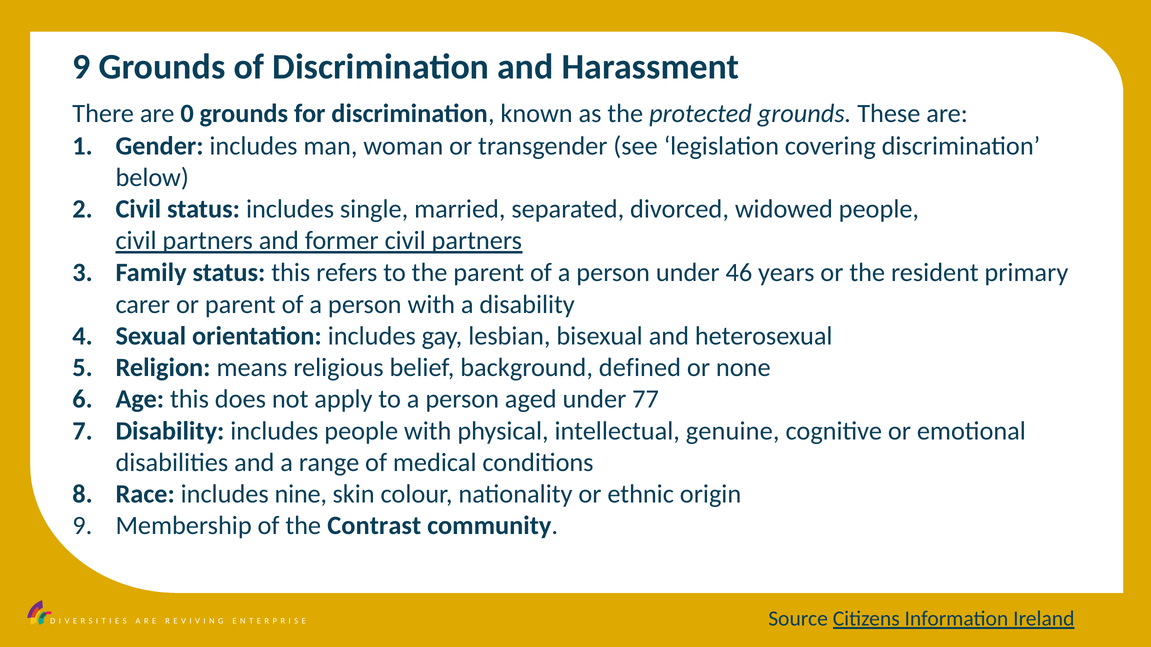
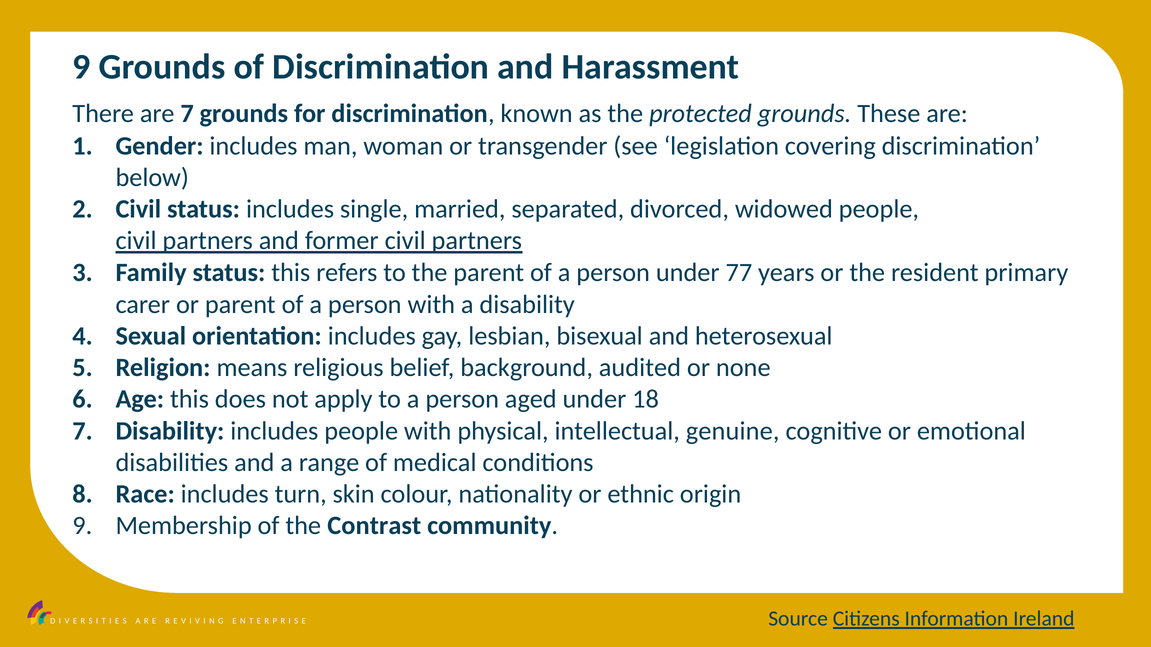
are 0: 0 -> 7 (187, 114)
46: 46 -> 77 (739, 273)
defined: defined -> audited (640, 368)
77: 77 -> 18 (646, 400)
nine: nine -> turn (301, 494)
